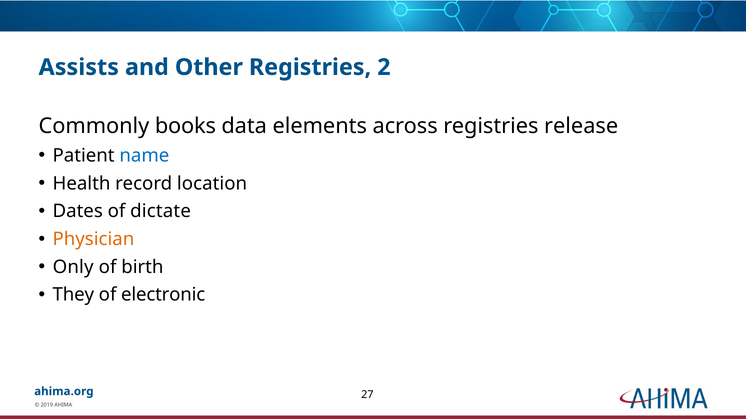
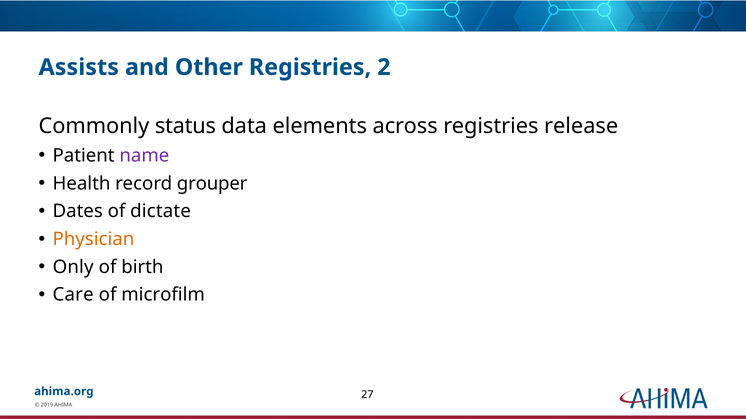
books: books -> status (185, 126)
name colour: blue -> purple (144, 156)
location: location -> grouper (212, 184)
They: They -> Care (73, 295)
electronic: electronic -> microfilm (163, 295)
